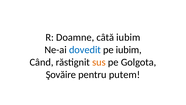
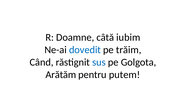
pe iubim: iubim -> trăim (129, 50)
sus colour: orange -> blue (99, 62)
Şovăire: Şovăire -> Arătăm (61, 74)
